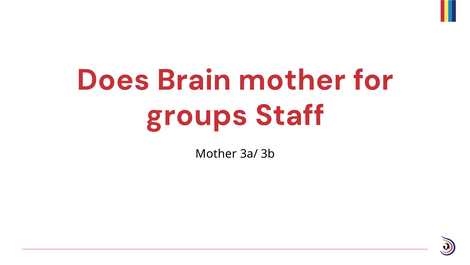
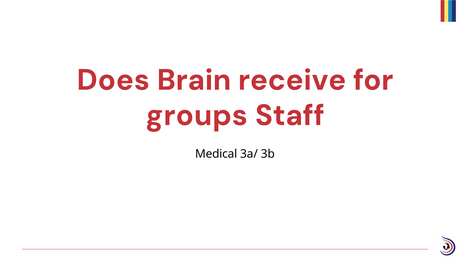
Brain mother: mother -> receive (292, 80)
Mother: Mother -> Medical (216, 154)
